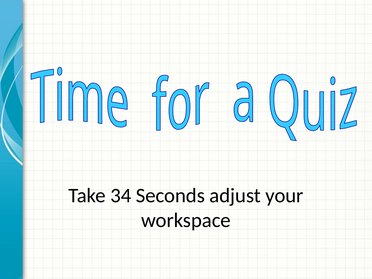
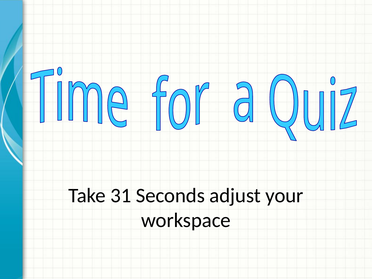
34: 34 -> 31 (121, 195)
